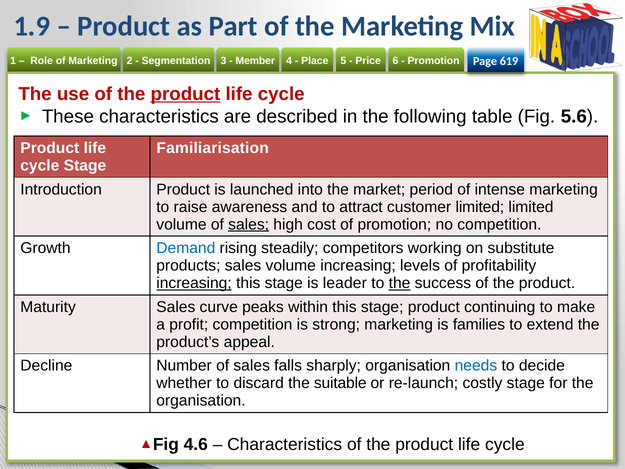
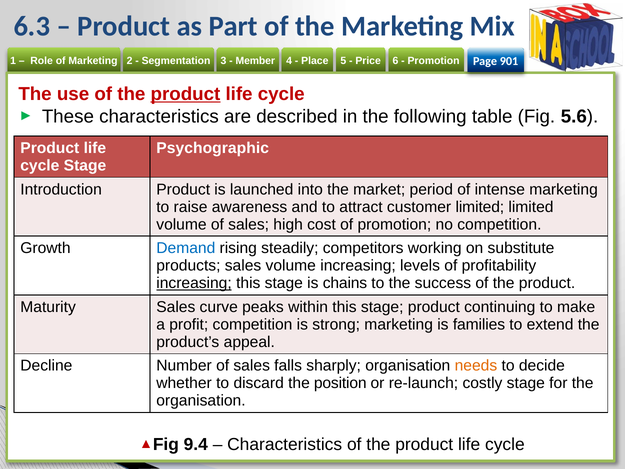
1.9: 1.9 -> 6.3 (32, 26)
619: 619 -> 901 (509, 61)
Familiarisation: Familiarisation -> Psychographic (213, 148)
sales underline: present -> none (249, 224)
leader: leader -> chains (345, 283)
the underline: present -> none (400, 283)
needs colour: blue -> orange (476, 366)
suitable: suitable -> position (340, 383)
4.6: 4.6 -> 9.4 (196, 444)
